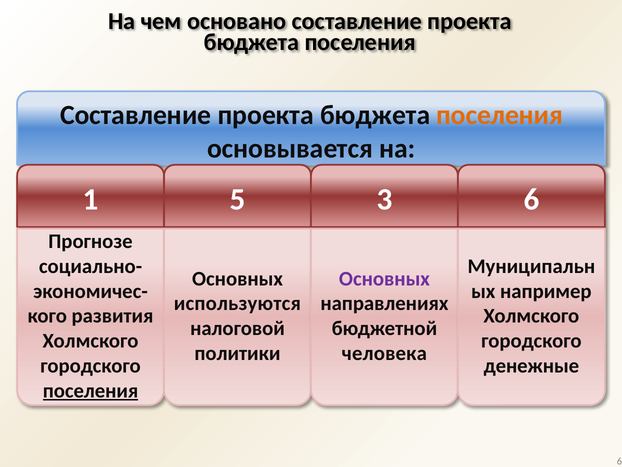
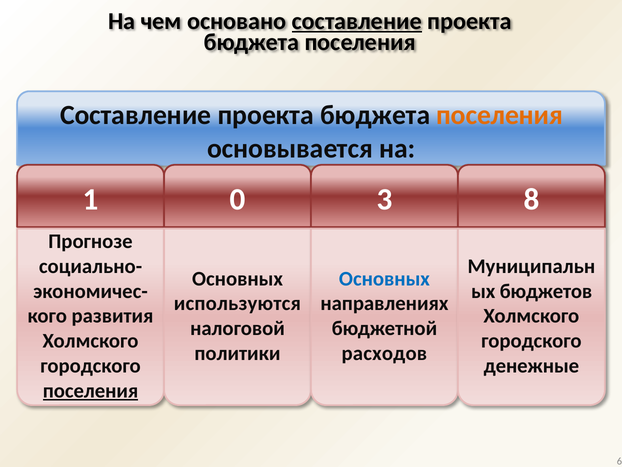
составление underline: none -> present (357, 21)
5: 5 -> 0 (237, 199)
3 6: 6 -> 8 (531, 199)
Основных colour: purple -> blue (384, 278)
например: например -> бюджетов (546, 291)
человека: человека -> расходов (384, 353)
